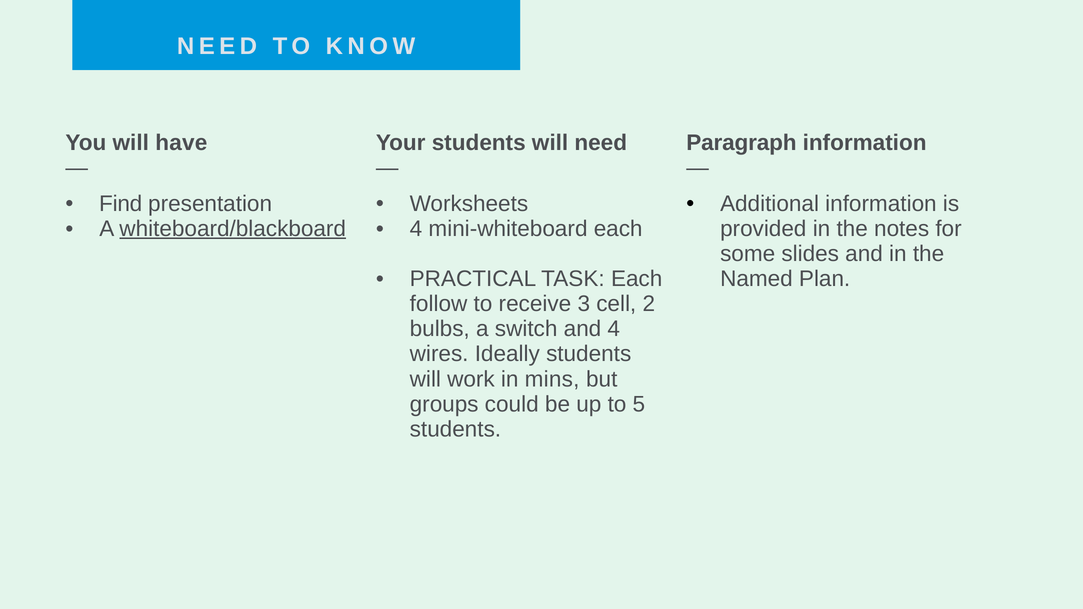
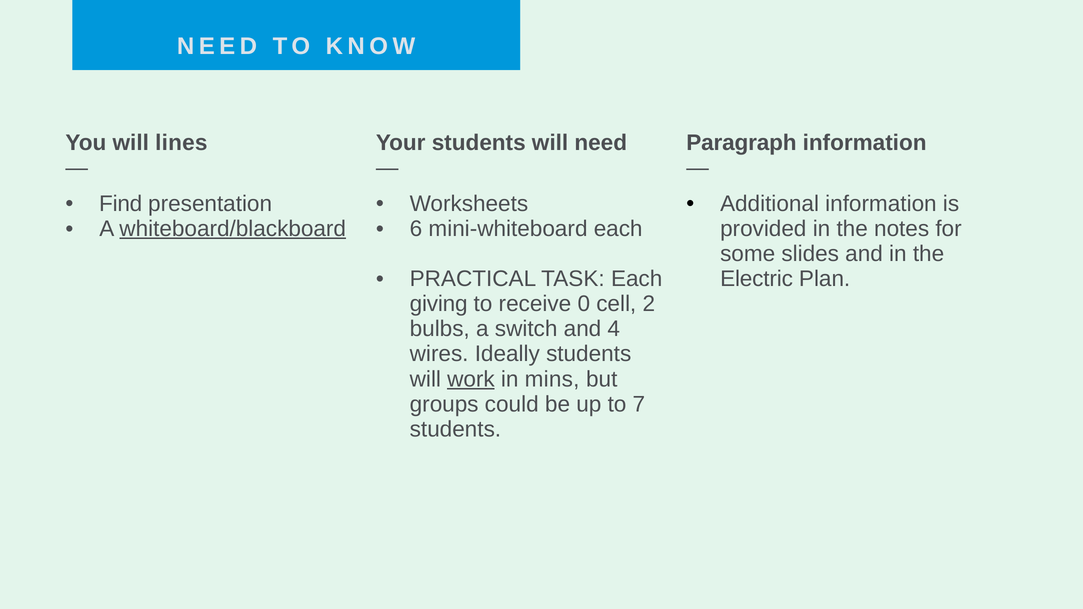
have: have -> lines (181, 143)
4: 4 -> 6 (416, 229)
Named: Named -> Electric (757, 279)
follow: follow -> giving (439, 304)
3: 3 -> 0 (584, 304)
work underline: none -> present (471, 379)
5: 5 -> 7 (639, 404)
